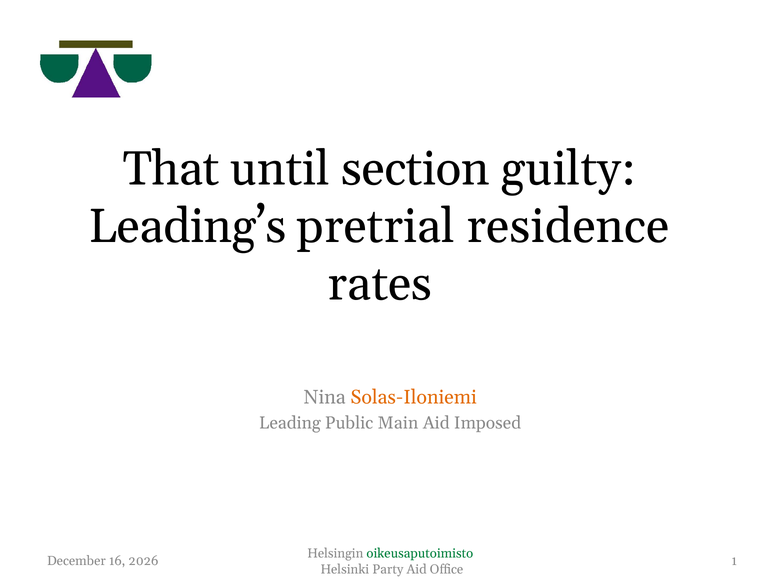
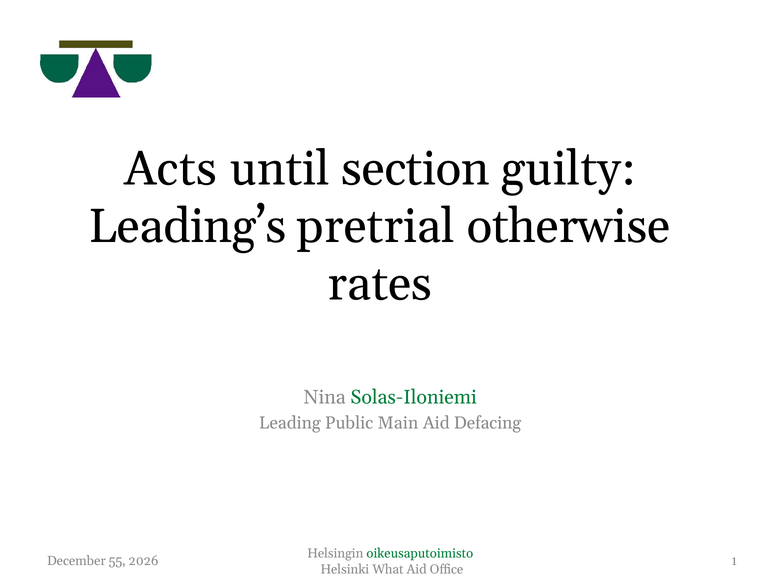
That: That -> Acts (171, 169)
residence: residence -> otherwise (568, 226)
Solas-Iloniemi colour: orange -> green (414, 397)
Imposed: Imposed -> Defacing (488, 423)
16: 16 -> 55 (117, 561)
Party: Party -> What (388, 569)
